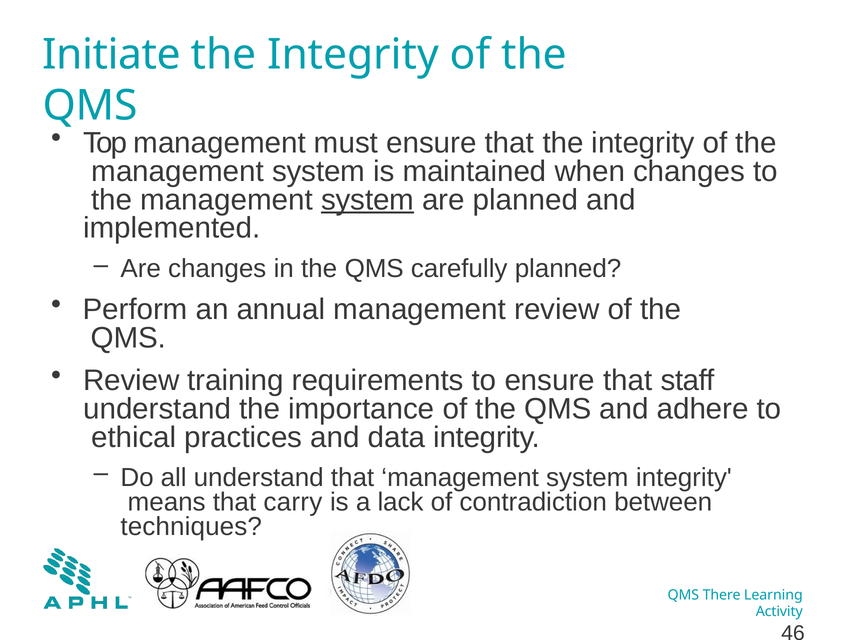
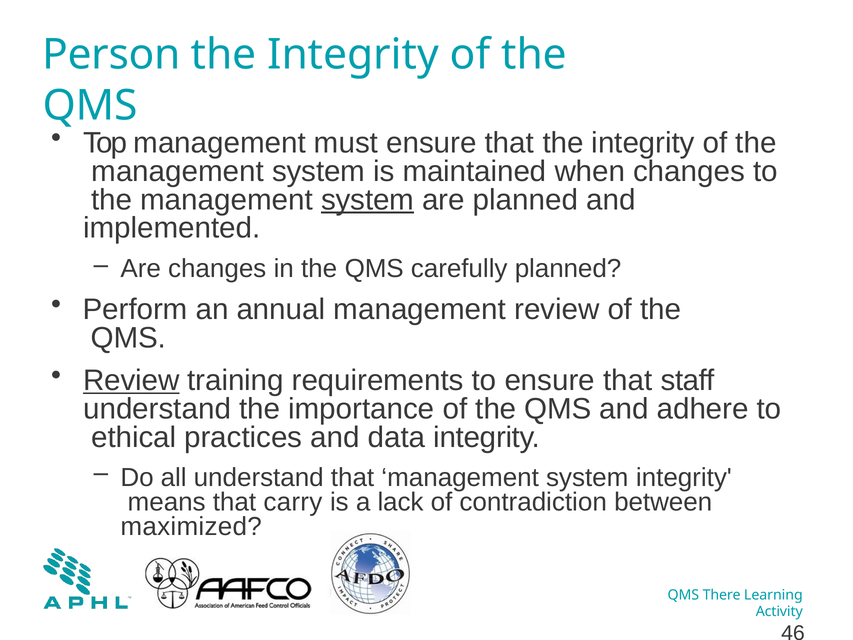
Initiate: Initiate -> Person (111, 55)
Review underline: none -> present (131, 380)
techniques: techniques -> maximized (191, 527)
